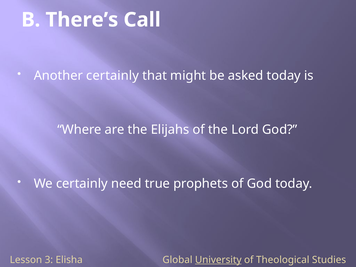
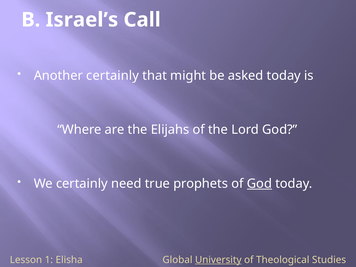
There’s: There’s -> Israel’s (82, 20)
God underline: none -> present (259, 184)
3: 3 -> 1 (49, 260)
